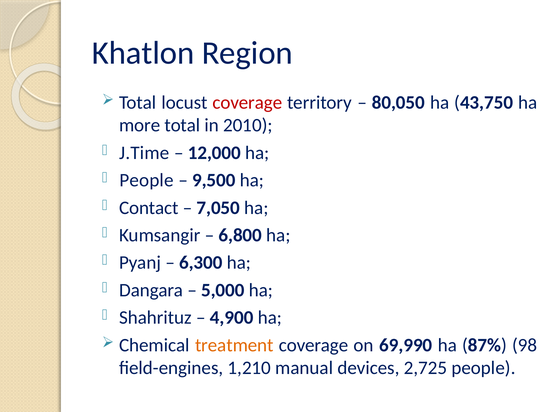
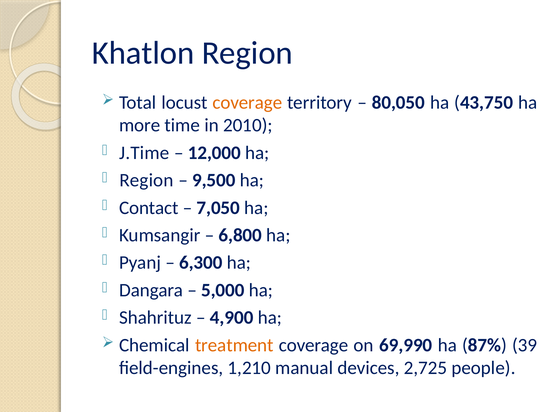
coverage colour: red -> orange (247, 103)
more total: total -> time (182, 126)
People: People -> Region (146, 181)
98: 98 -> 39 (525, 346)
